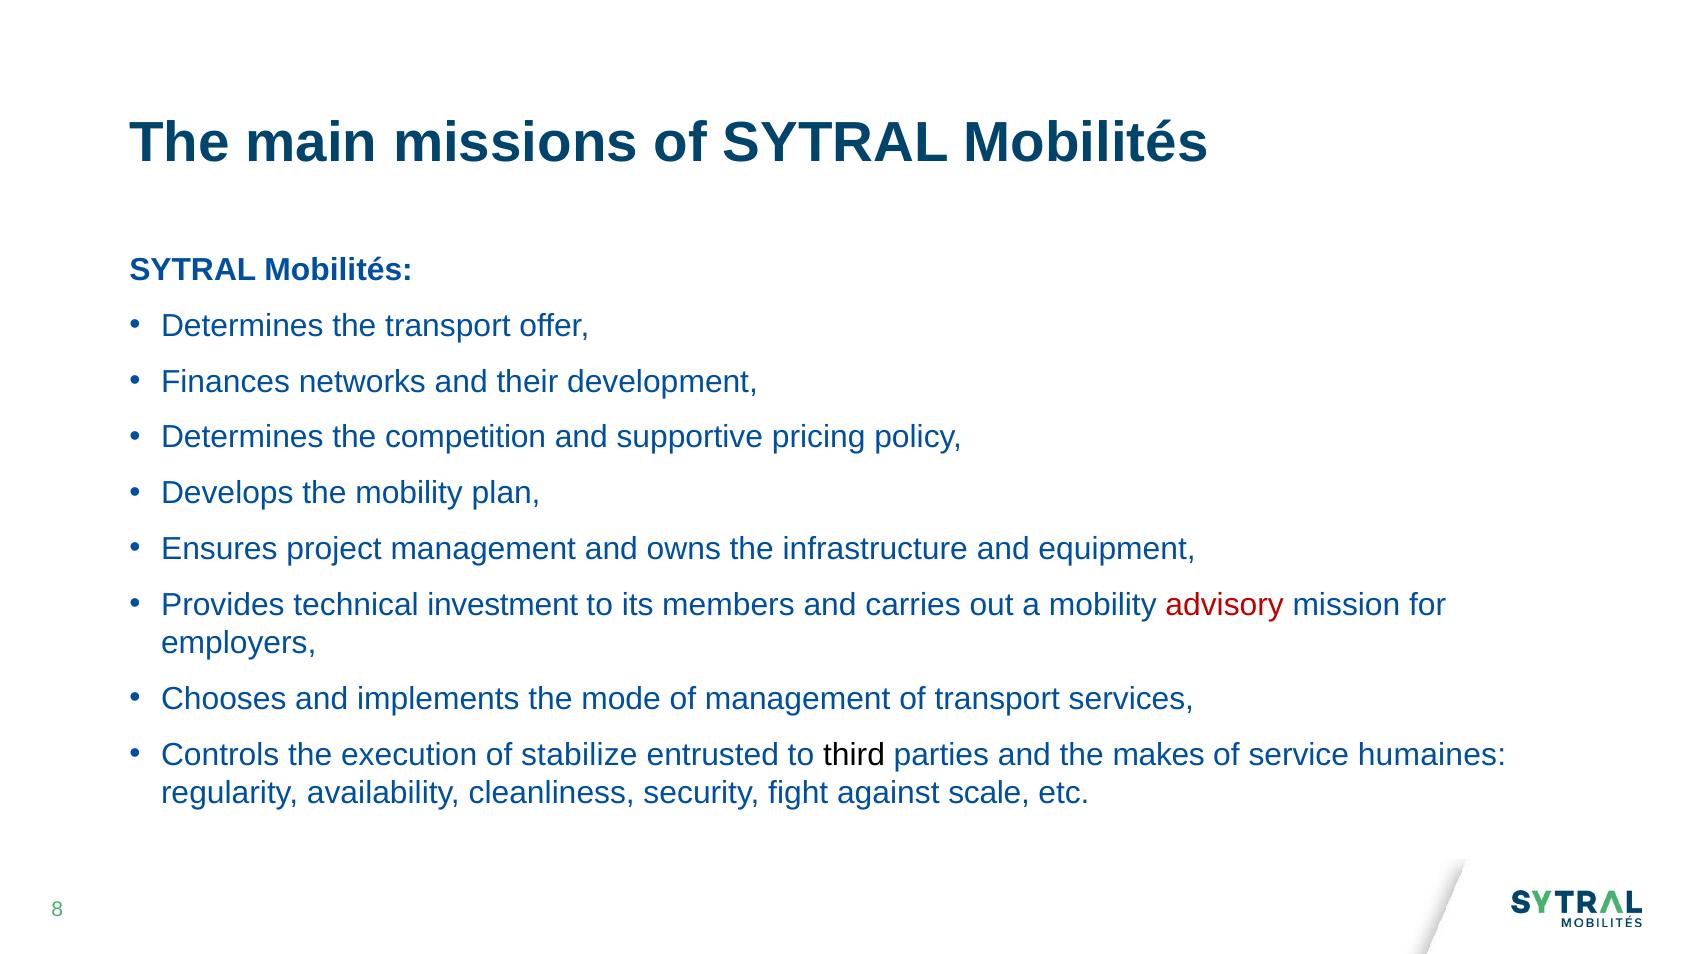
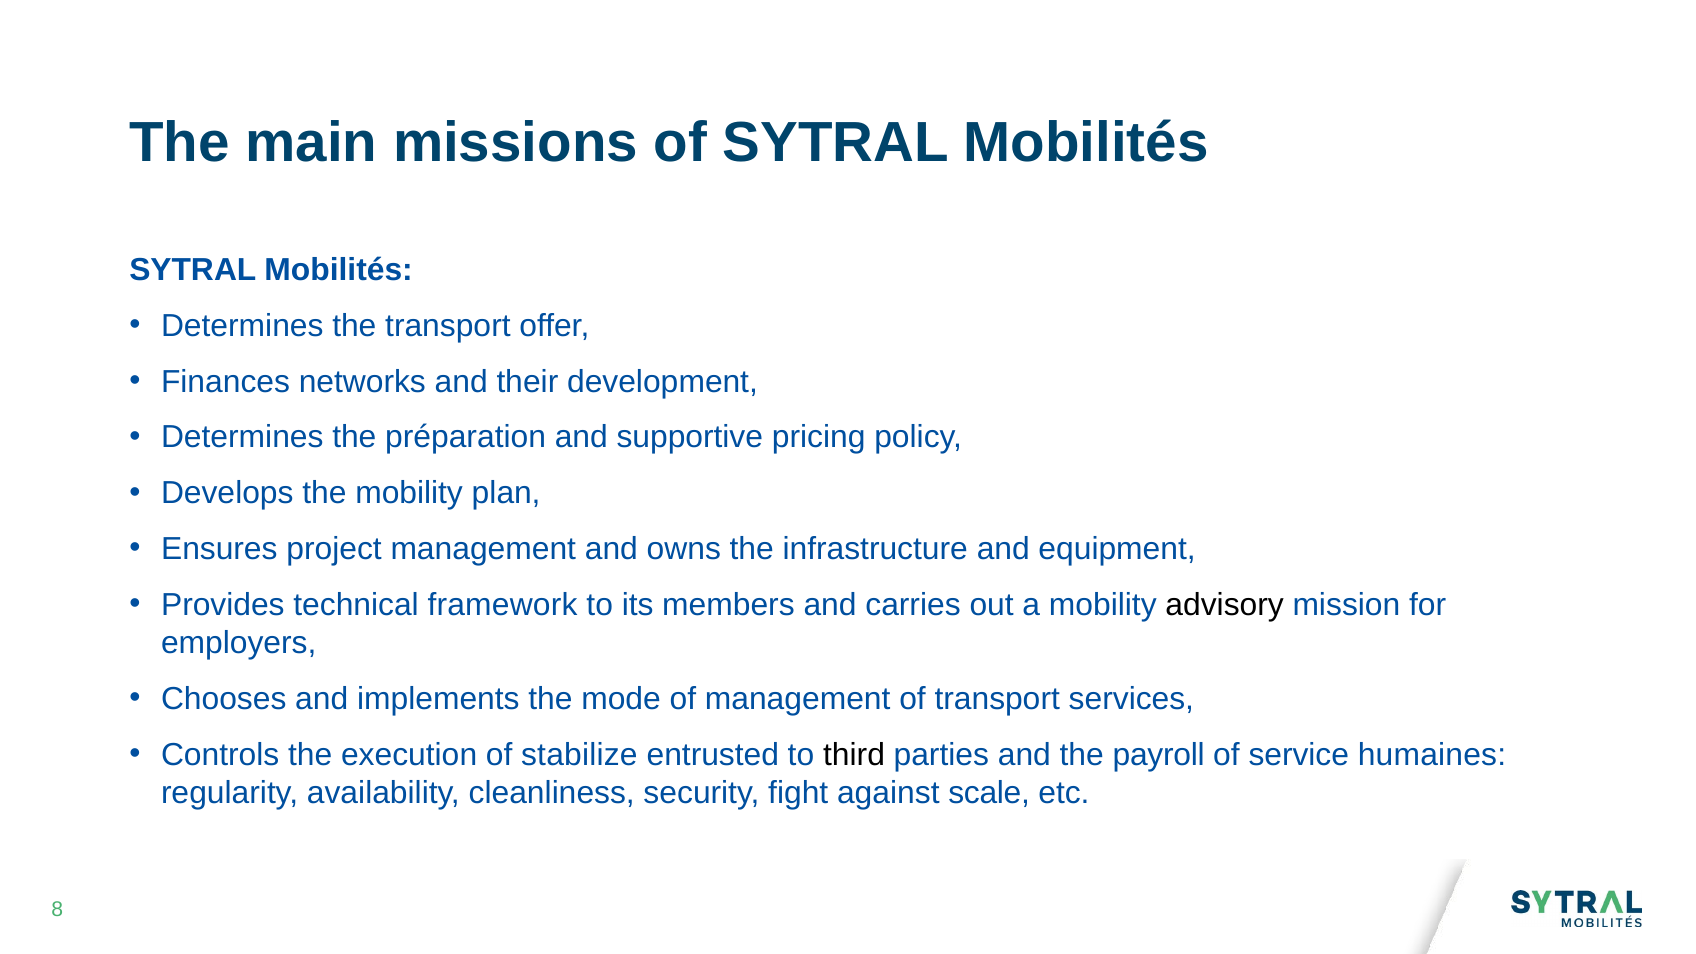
competition: competition -> préparation (466, 437)
investment: investment -> framework (503, 605)
advisory colour: red -> black (1225, 605)
makes: makes -> payroll (1159, 755)
